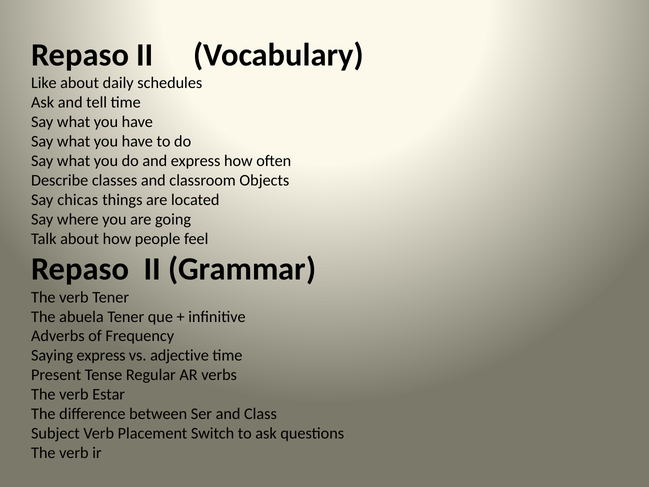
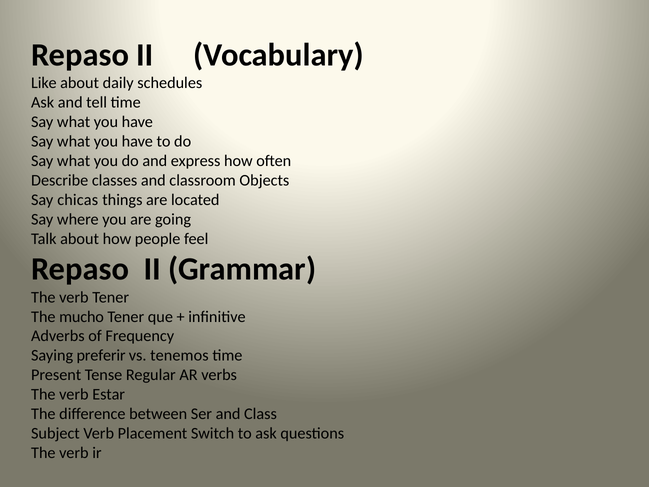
abuela: abuela -> mucho (82, 316)
Saying express: express -> preferir (101, 355)
adjective: adjective -> tenemos (179, 355)
